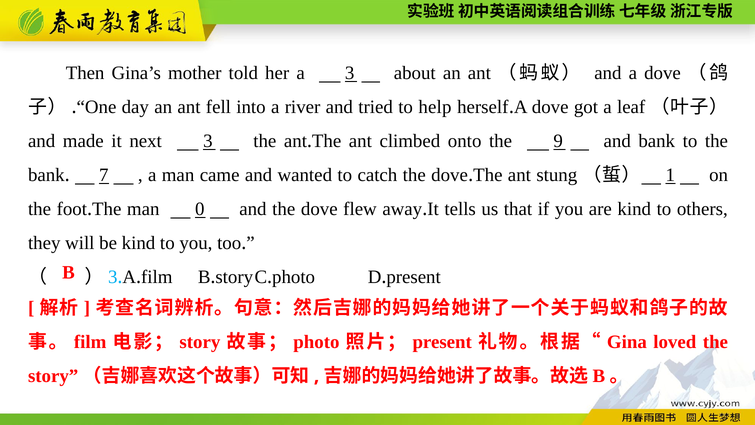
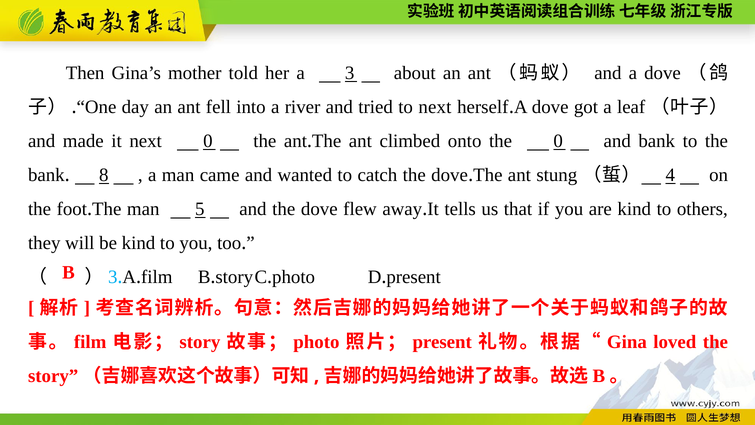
to help: help -> next (435, 107)
next 3: 3 -> 0 (208, 141)
the 9: 9 -> 0 (558, 141)
7: 7 -> 8 (104, 175)
1: 1 -> 4 (670, 175)
0: 0 -> 5 (200, 209)
